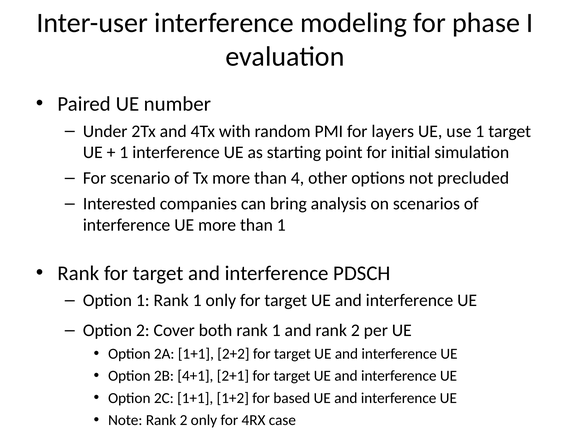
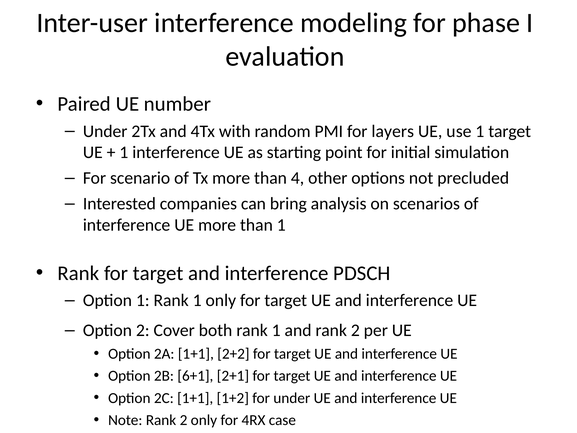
4+1: 4+1 -> 6+1 (195, 376)
for based: based -> under (292, 398)
